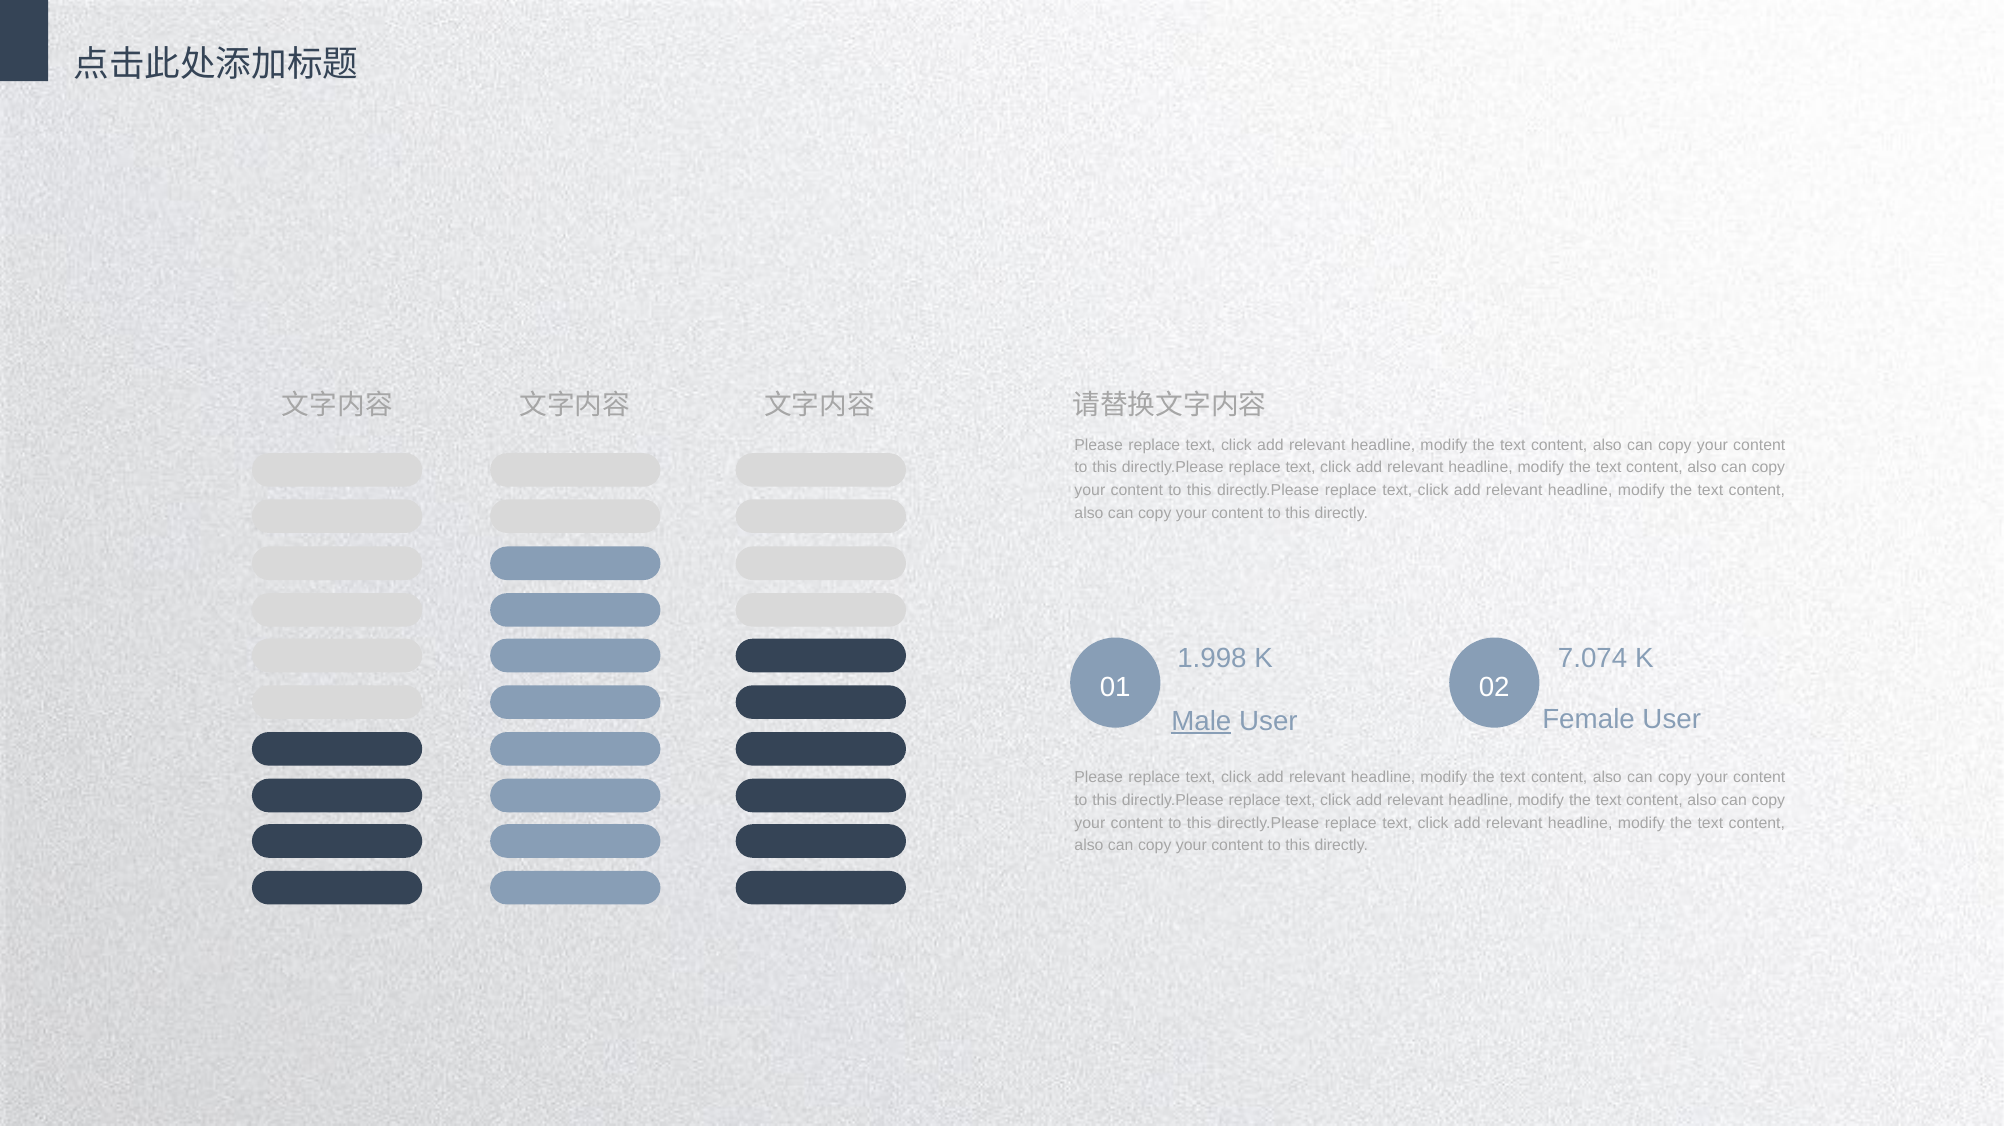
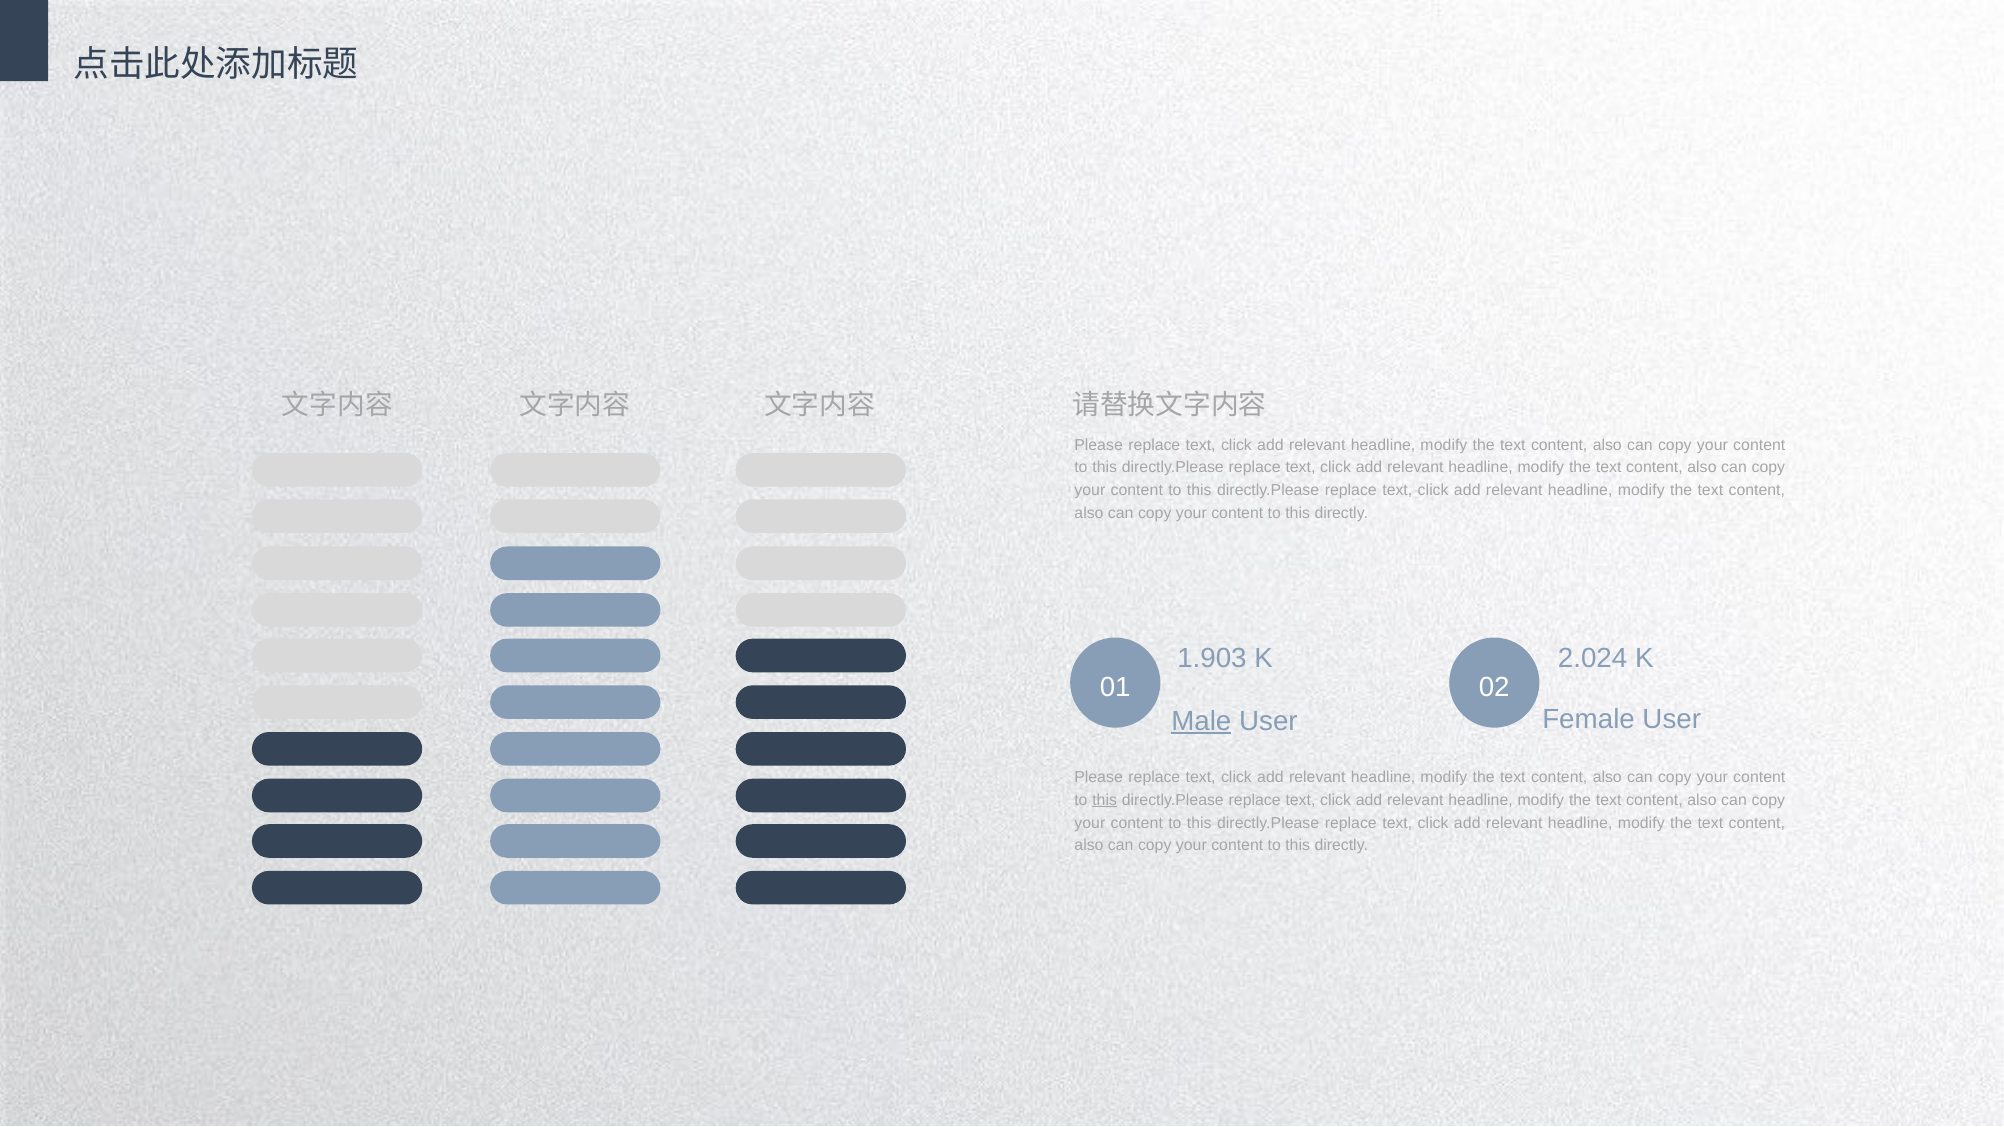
1.998: 1.998 -> 1.903 (1212, 659)
7.074: 7.074 -> 2.024 (1593, 659)
this underline: none -> present (1105, 800)
